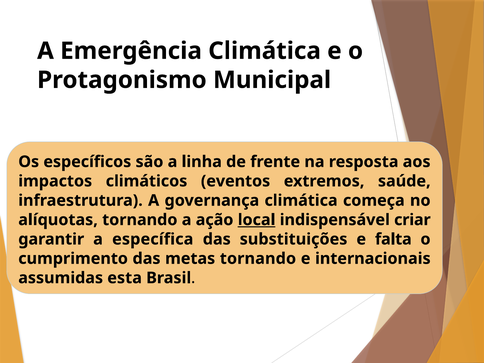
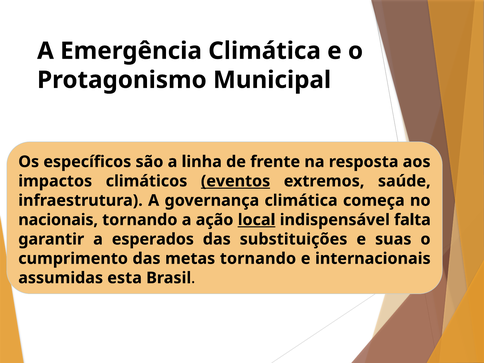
eventos underline: none -> present (236, 181)
alíquotas: alíquotas -> nacionais (58, 220)
criar: criar -> falta (412, 220)
específica: específica -> esperados (153, 239)
falta: falta -> suas (393, 239)
